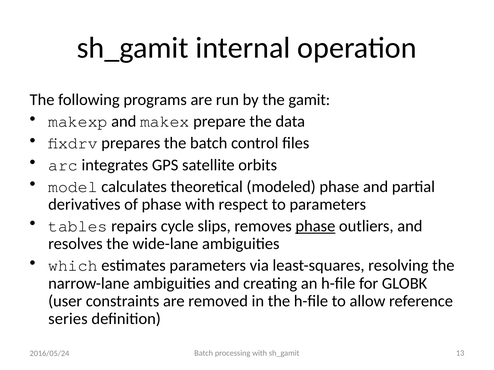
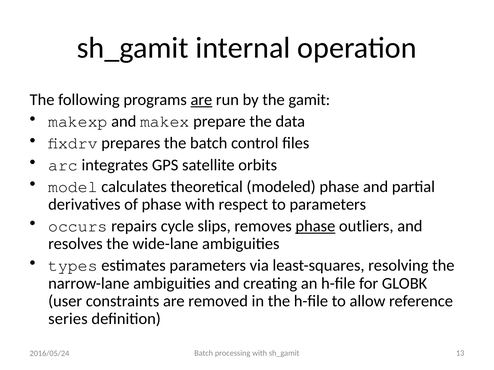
are underline: none -> present (201, 100)
tables: tables -> occurs (78, 226)
which: which -> types (73, 266)
